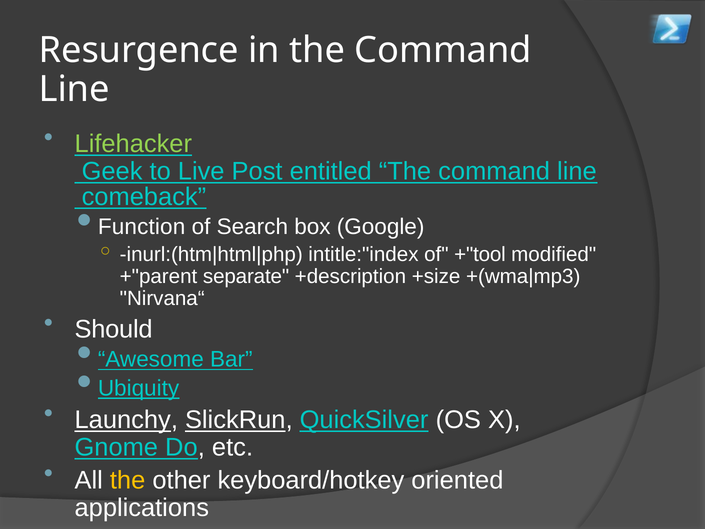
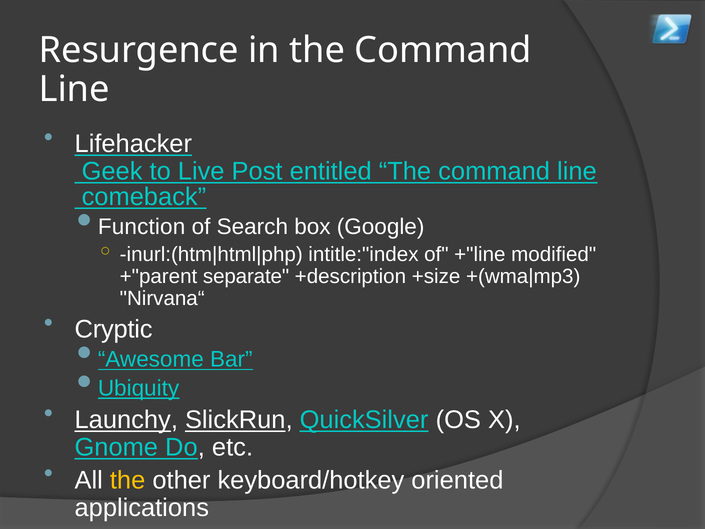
Lifehacker colour: light green -> white (133, 144)
+"tool: +"tool -> +"line (480, 254)
Should: Should -> Cryptic (114, 329)
